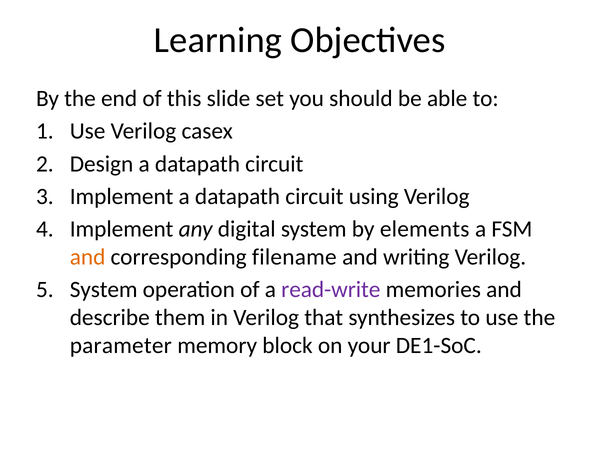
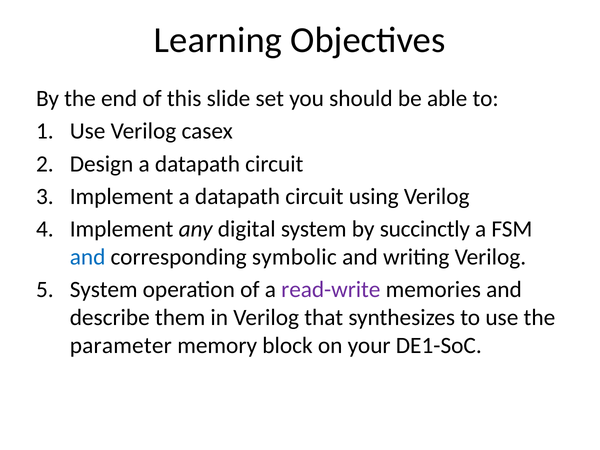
elements: elements -> succinctly (425, 229)
and colour: orange -> blue (88, 257)
filename: filename -> symbolic (294, 257)
